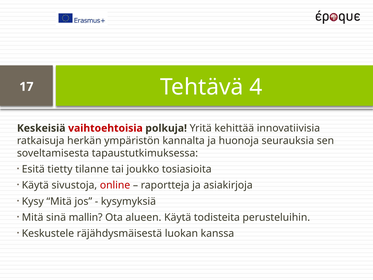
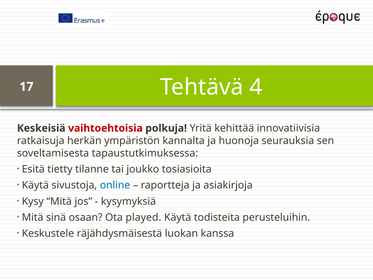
online colour: red -> blue (115, 185)
mallin: mallin -> osaan (86, 217)
alueen: alueen -> played (143, 217)
